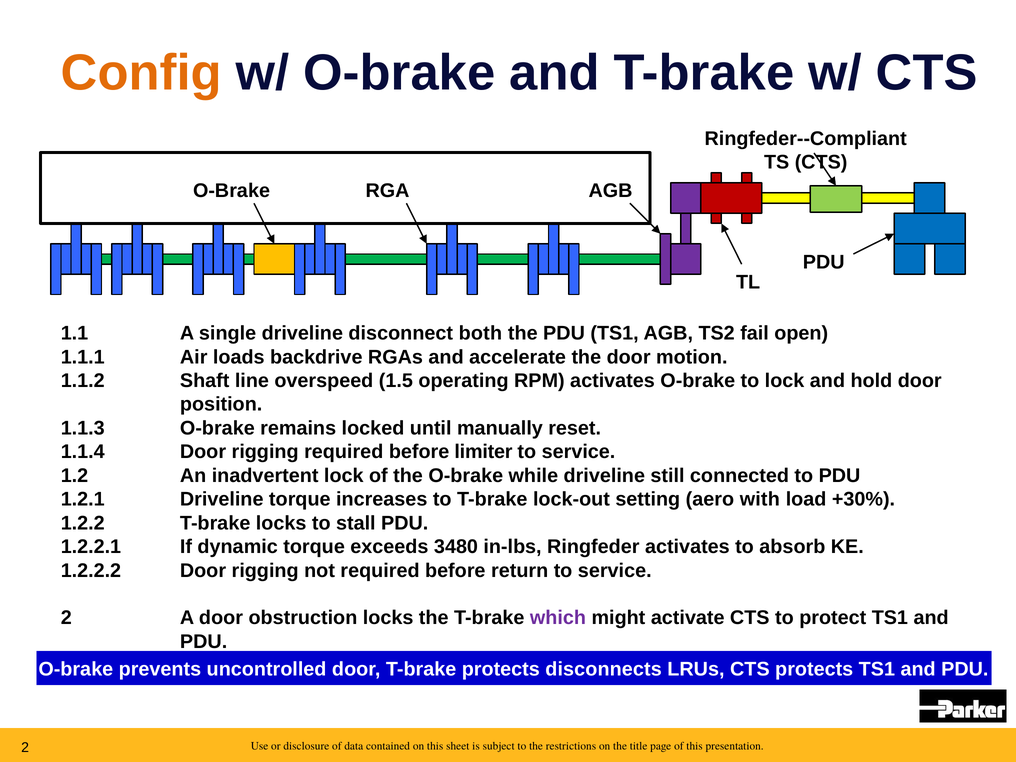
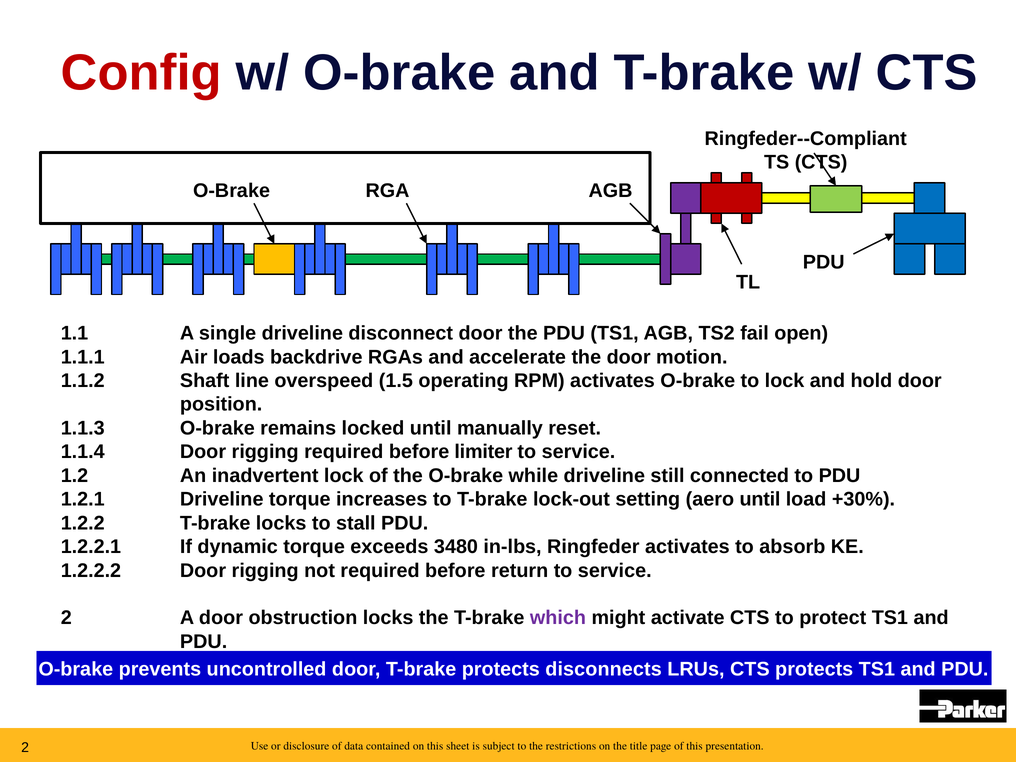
Config colour: orange -> red (141, 73)
disconnect both: both -> door (480, 333)
aero with: with -> until (760, 499)
